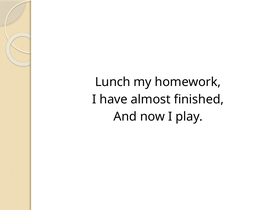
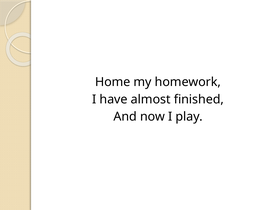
Lunch: Lunch -> Home (113, 82)
